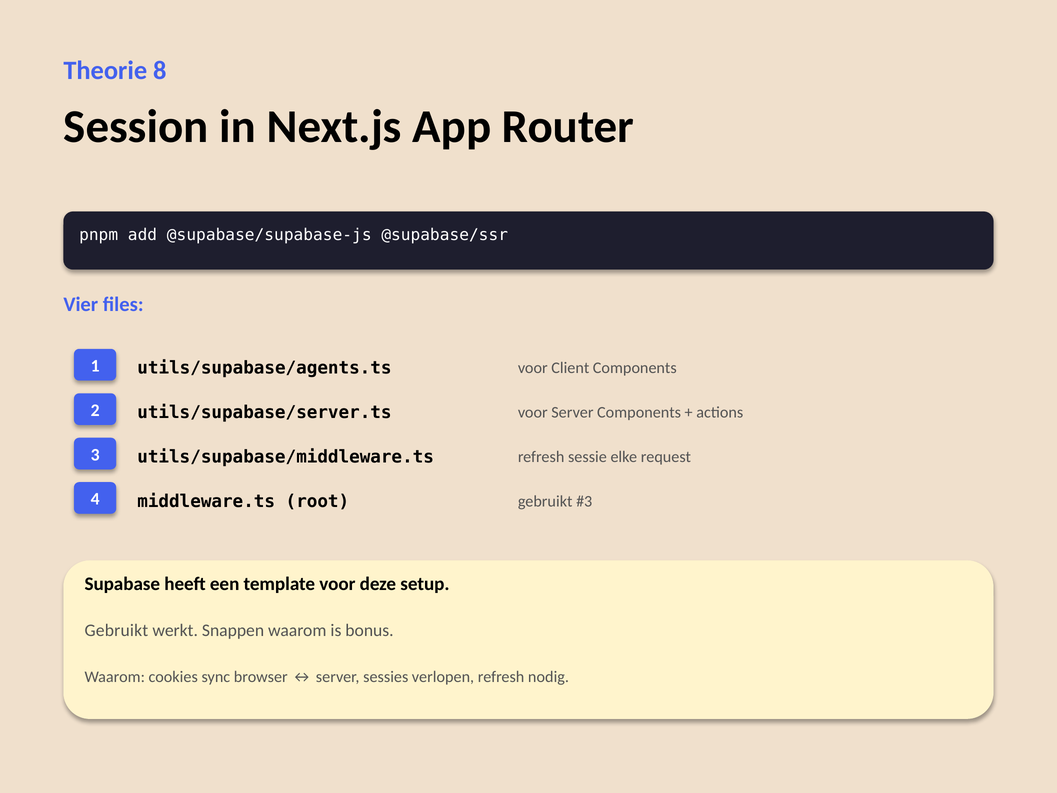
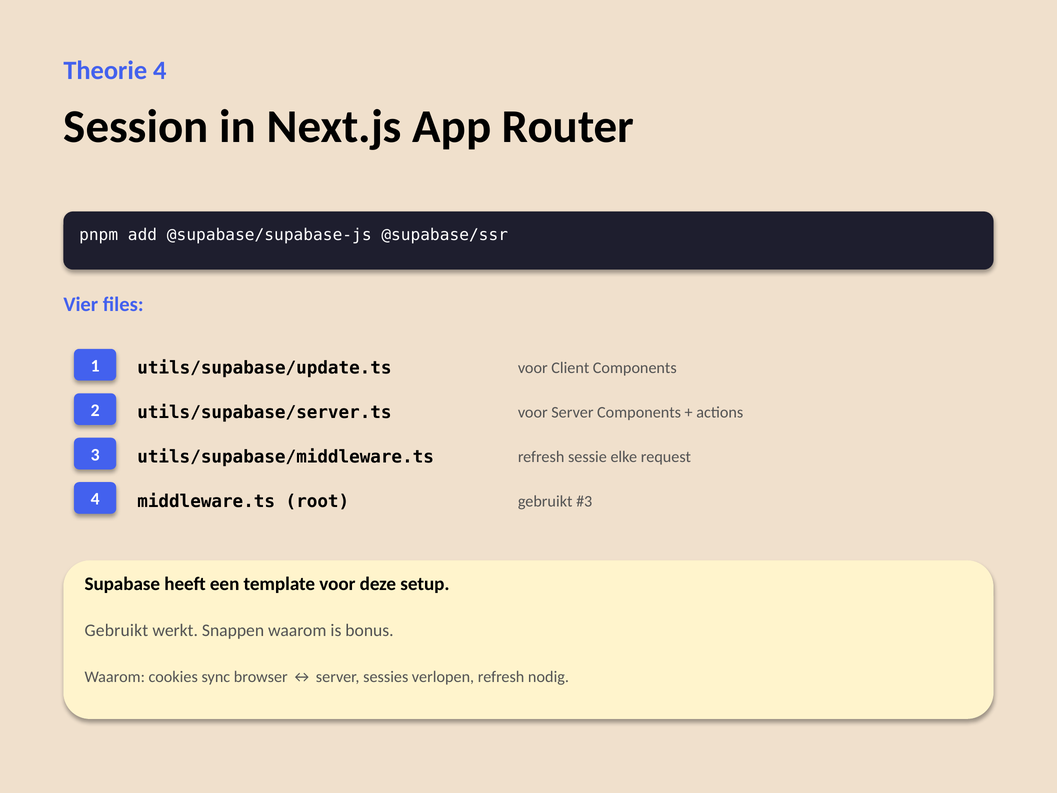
Theorie 8: 8 -> 4 (160, 71)
utils/supabase/agents.ts: utils/supabase/agents.ts -> utils/supabase/update.ts (264, 368)
